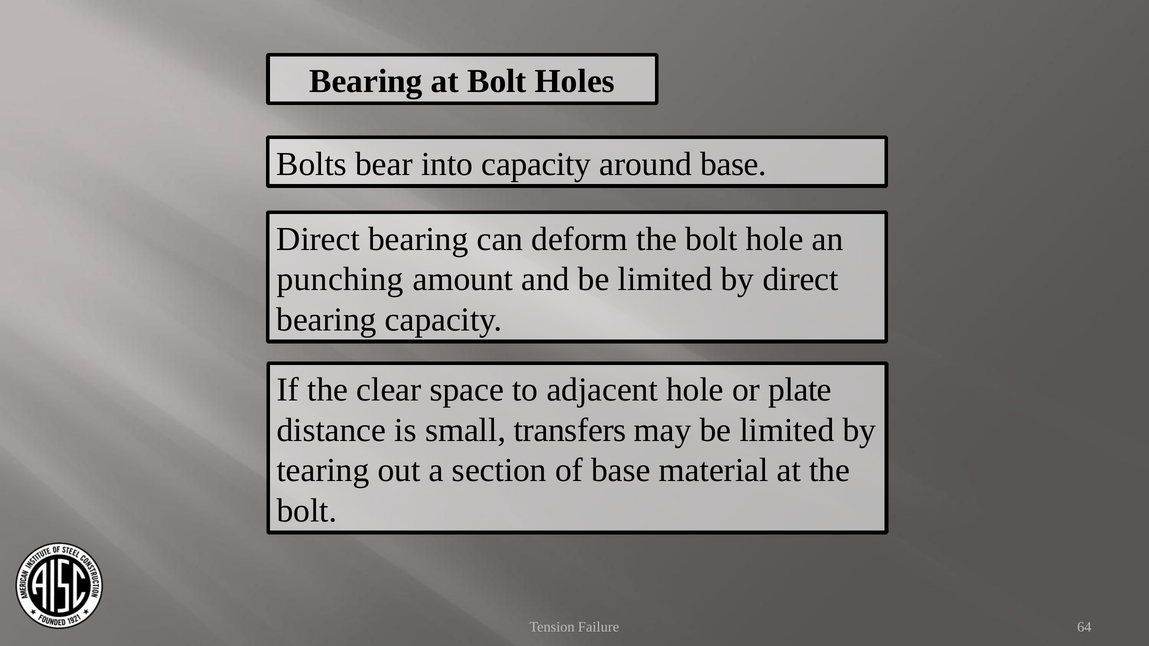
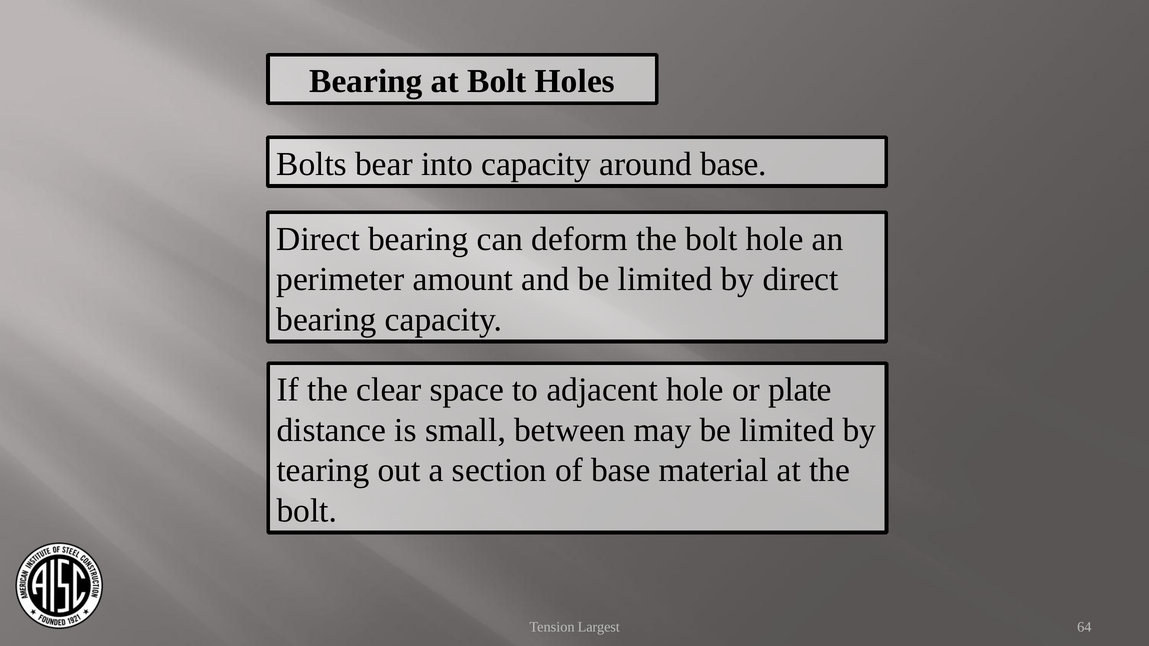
punching: punching -> perimeter (340, 279)
transfers: transfers -> between (570, 430)
Failure: Failure -> Largest (599, 627)
